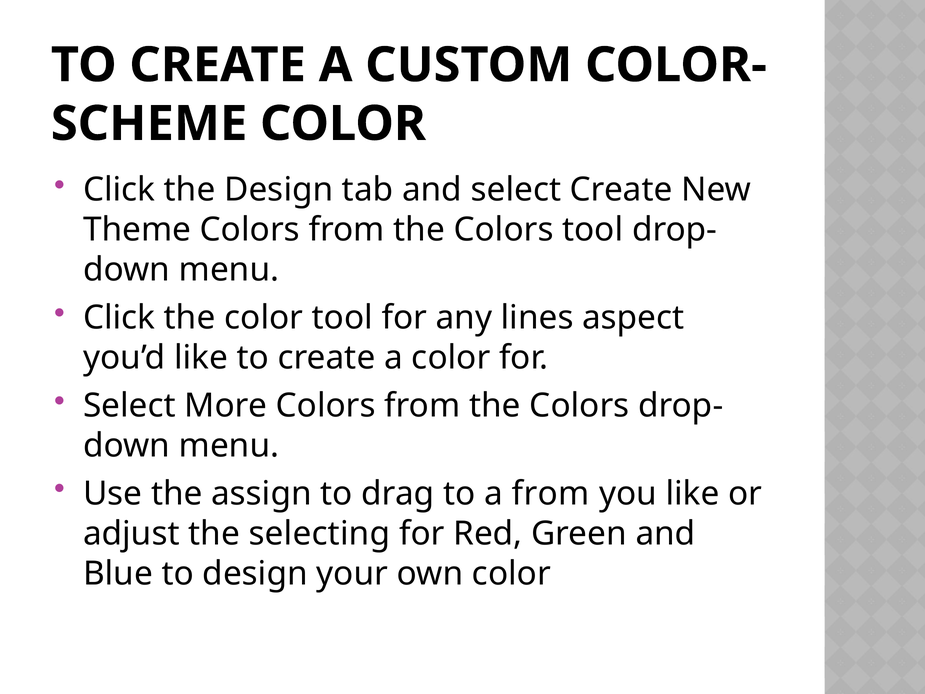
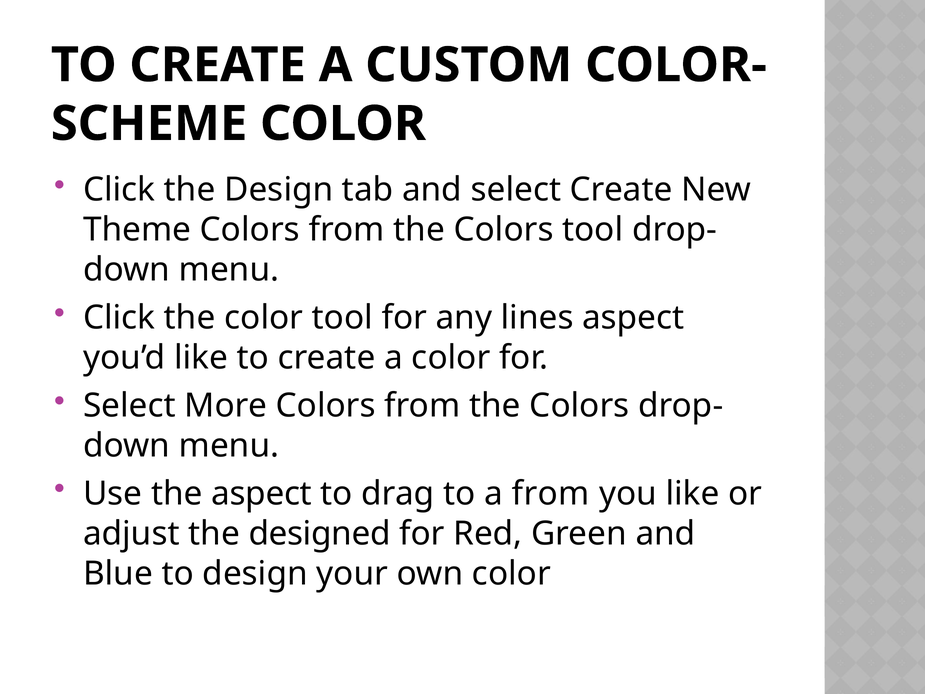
the assign: assign -> aspect (262, 493)
selecting: selecting -> designed (320, 533)
